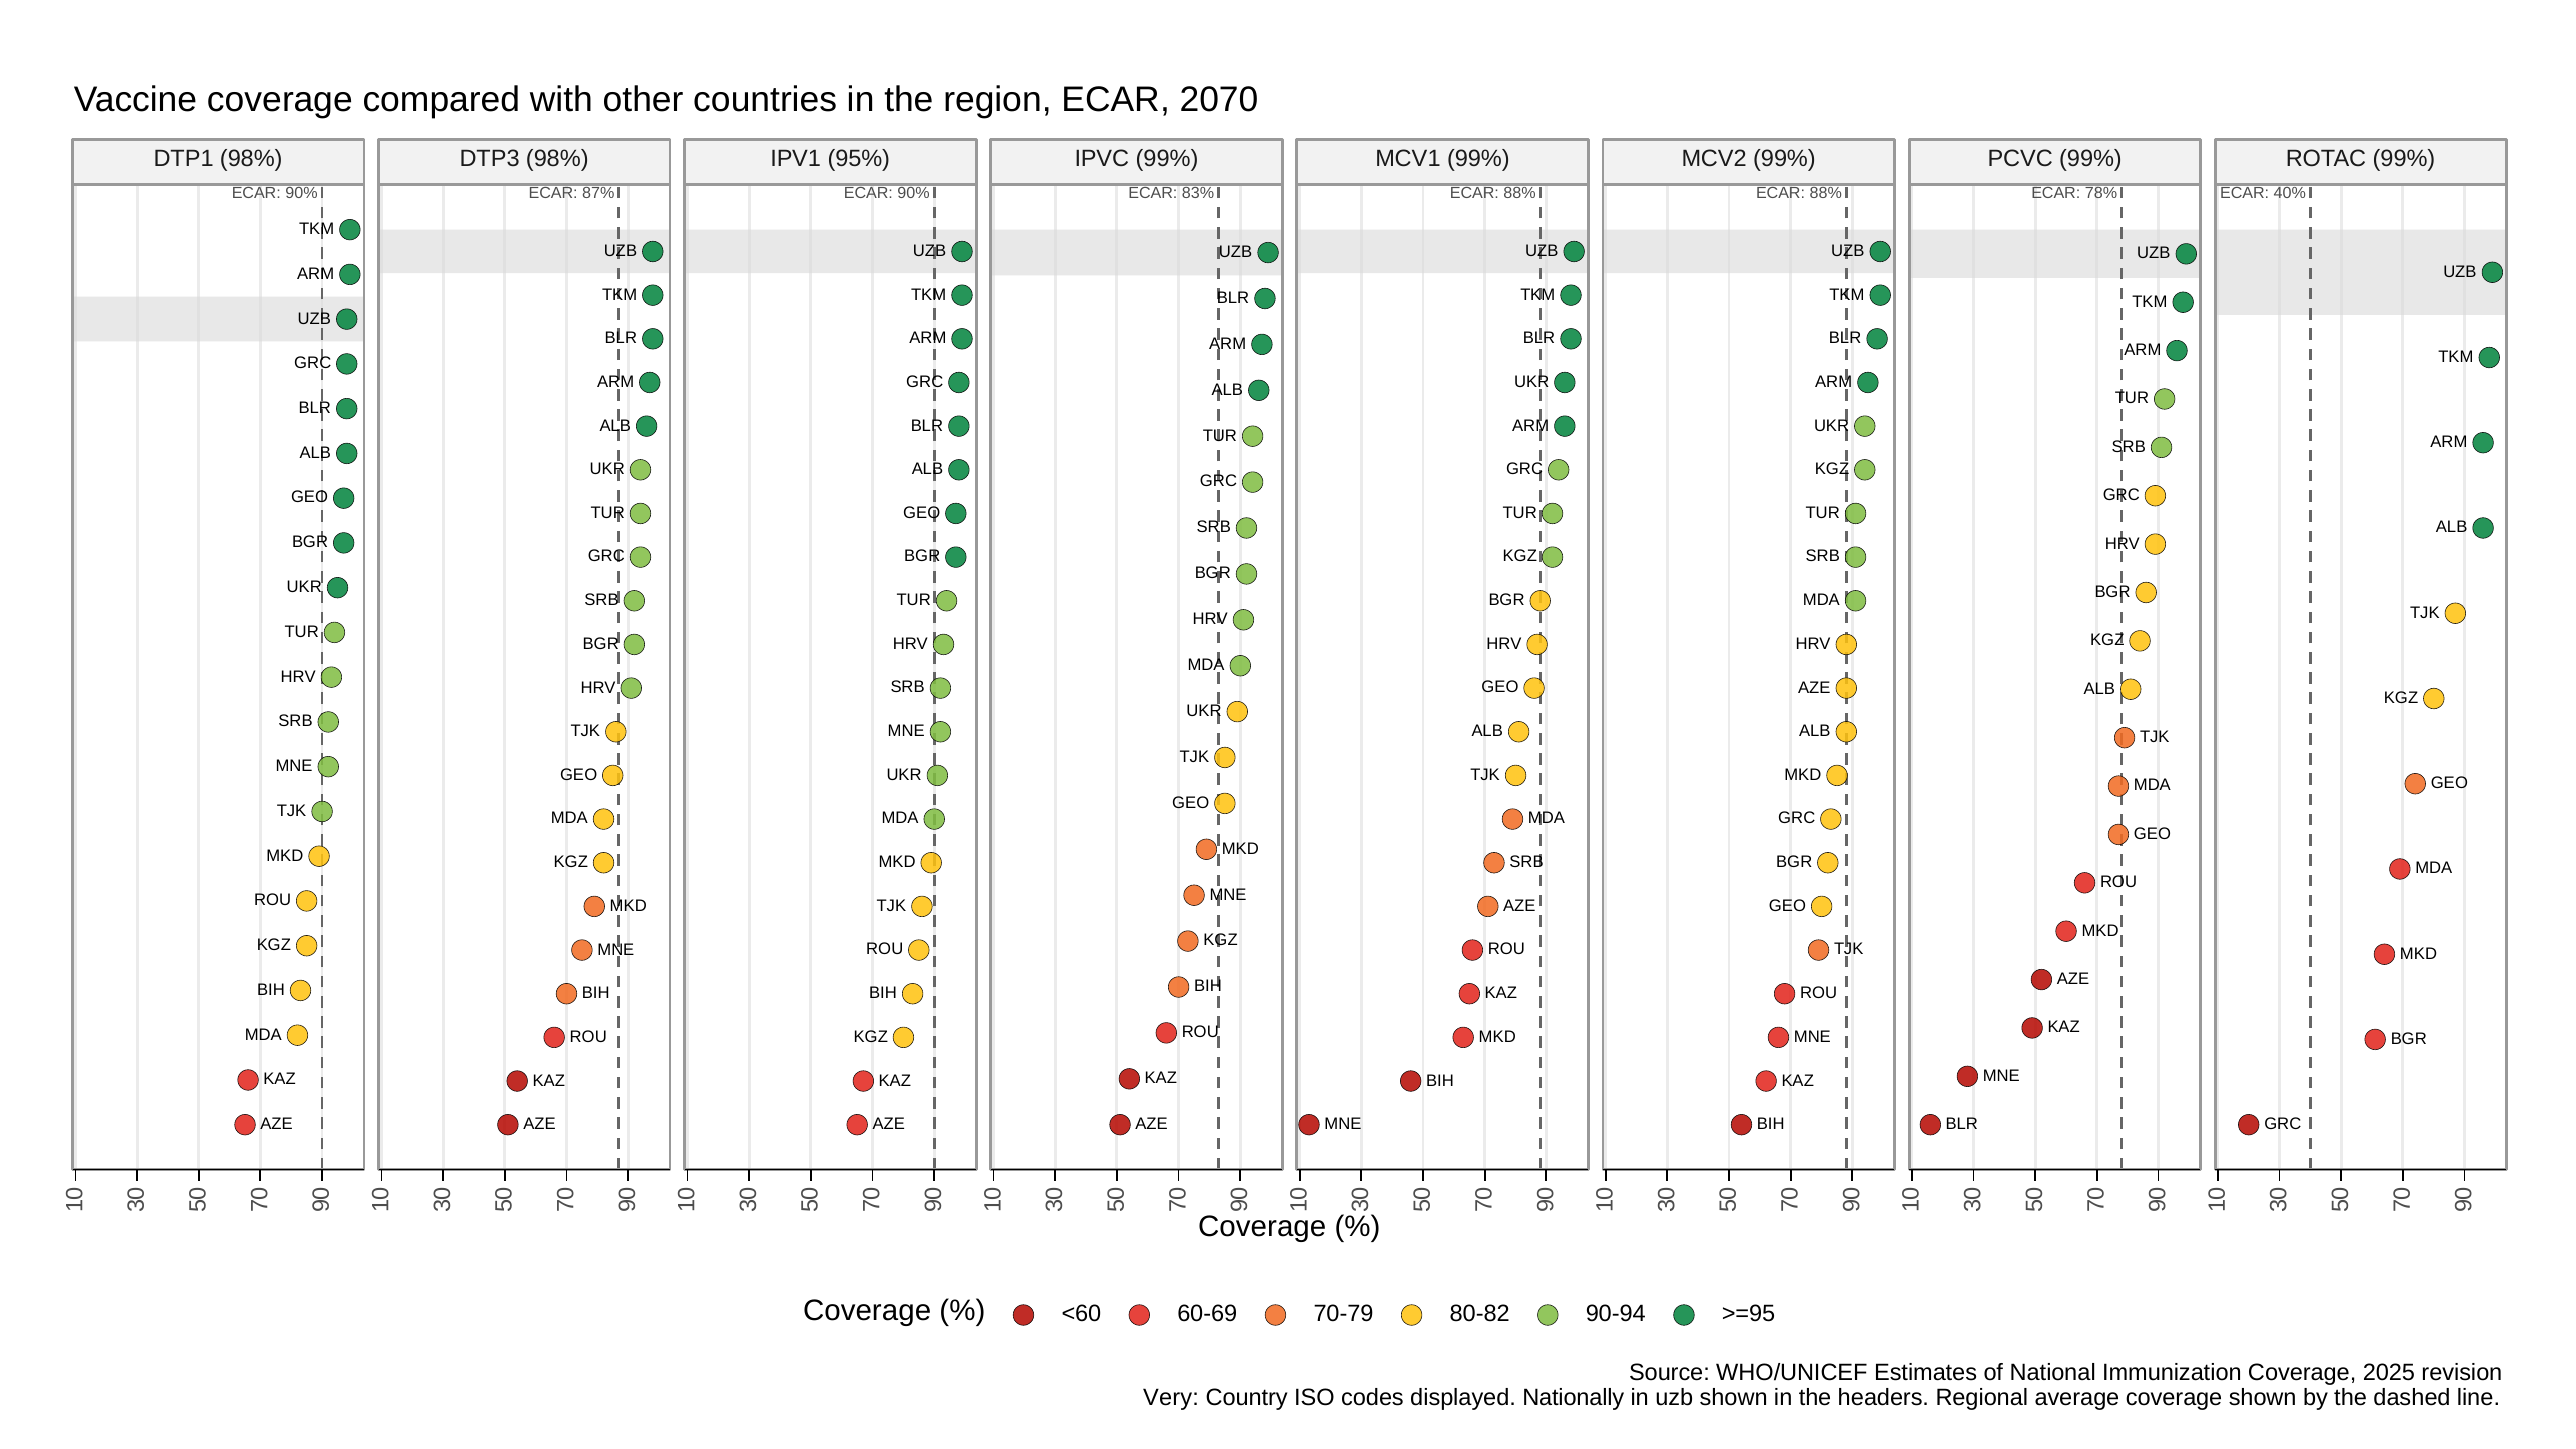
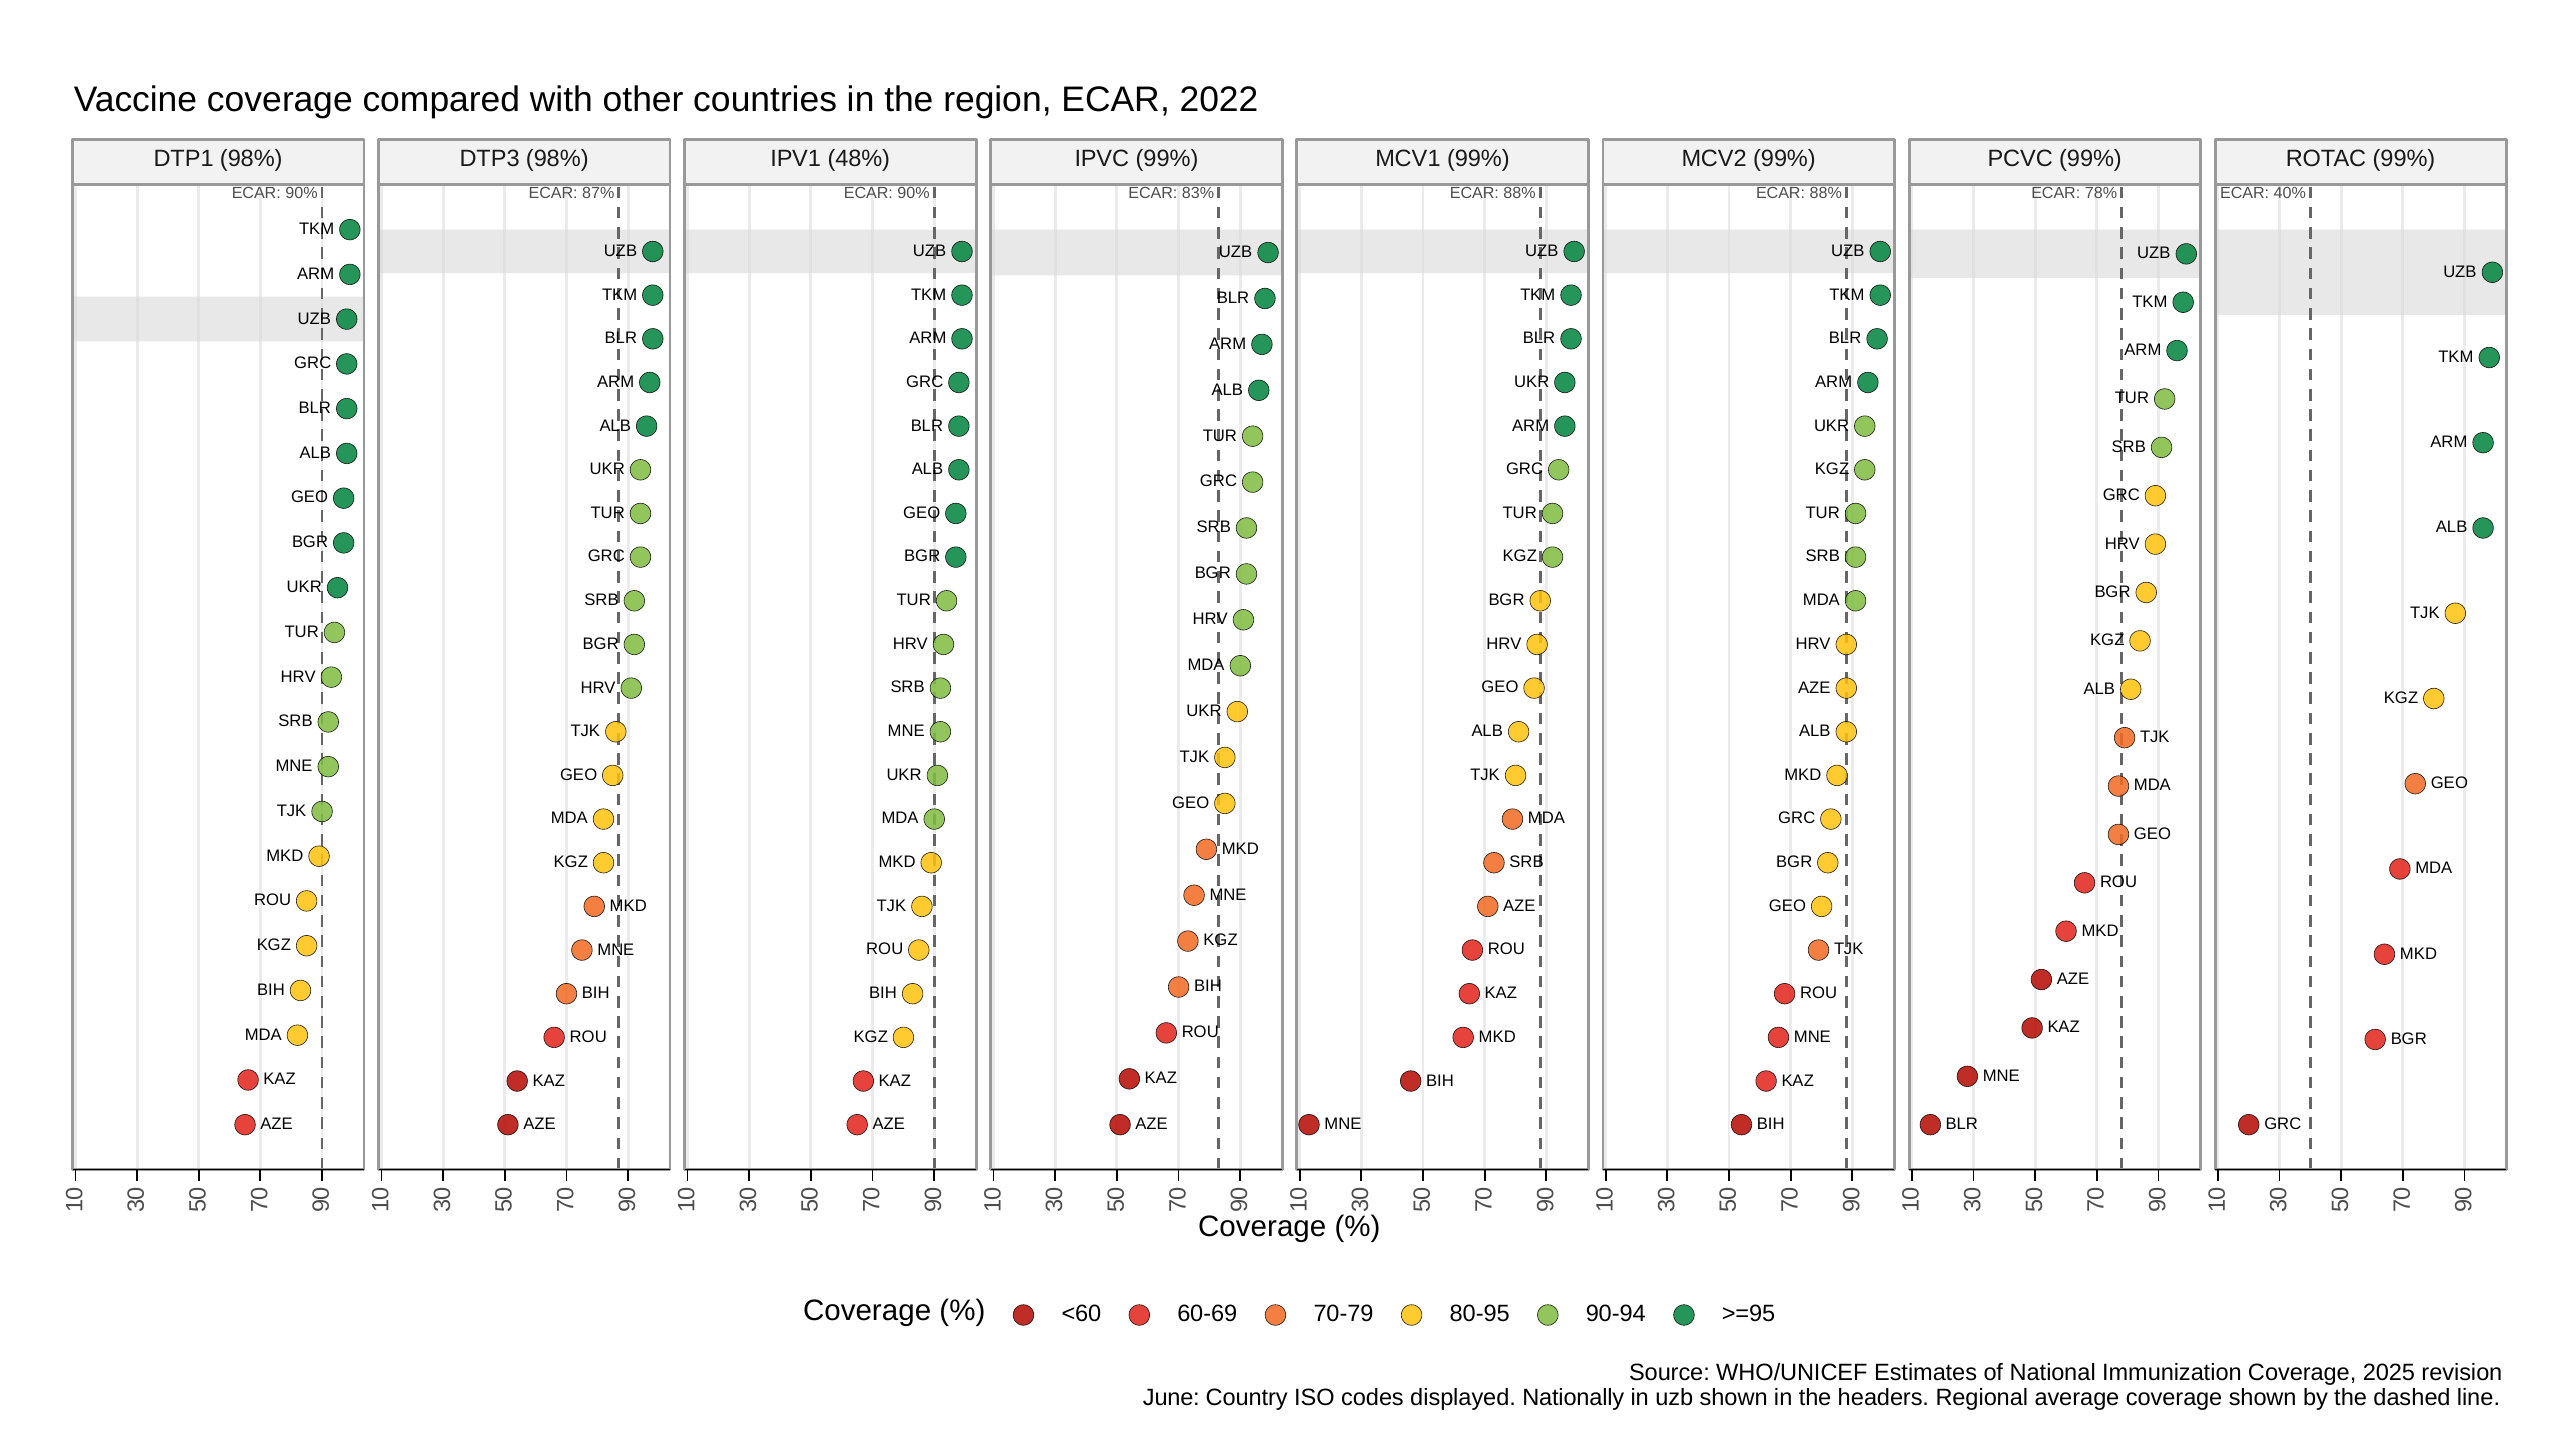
2070: 2070 -> 2022 (1219, 100)
95%: 95% -> 48% (859, 159)
80-82: 80-82 -> 80-95 (1480, 1314)
Very: Very -> June (1171, 1398)
